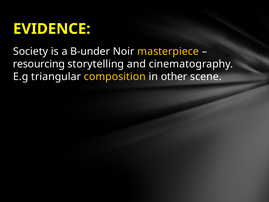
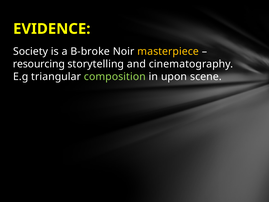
B-under: B-under -> B-broke (90, 51)
composition colour: yellow -> light green (115, 77)
other: other -> upon (174, 77)
